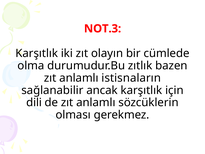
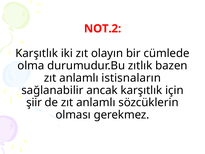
NOT.3: NOT.3 -> NOT.2 (103, 29)
dili: dili -> şiir (34, 102)
